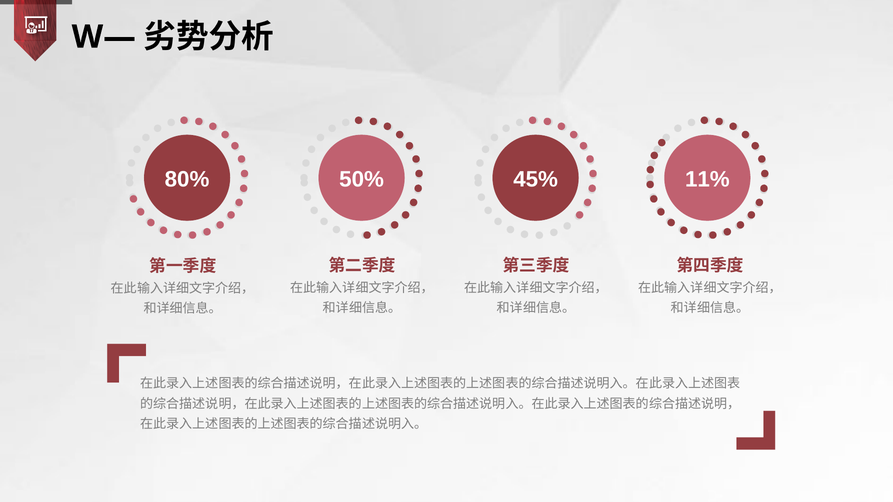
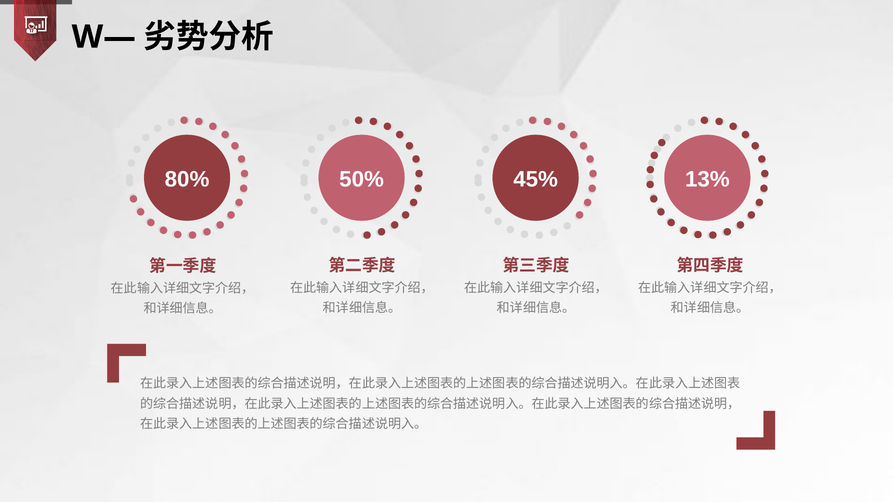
11%: 11% -> 13% (707, 179)
